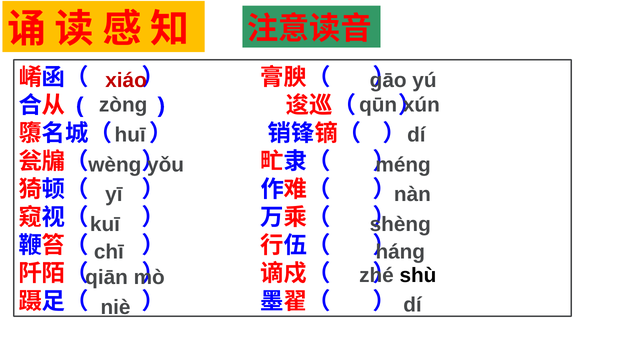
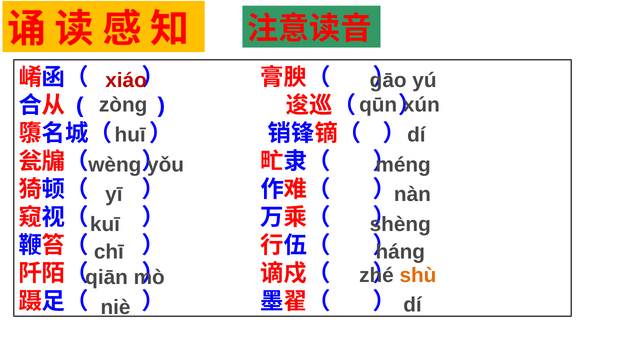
shù colour: black -> orange (418, 276)
